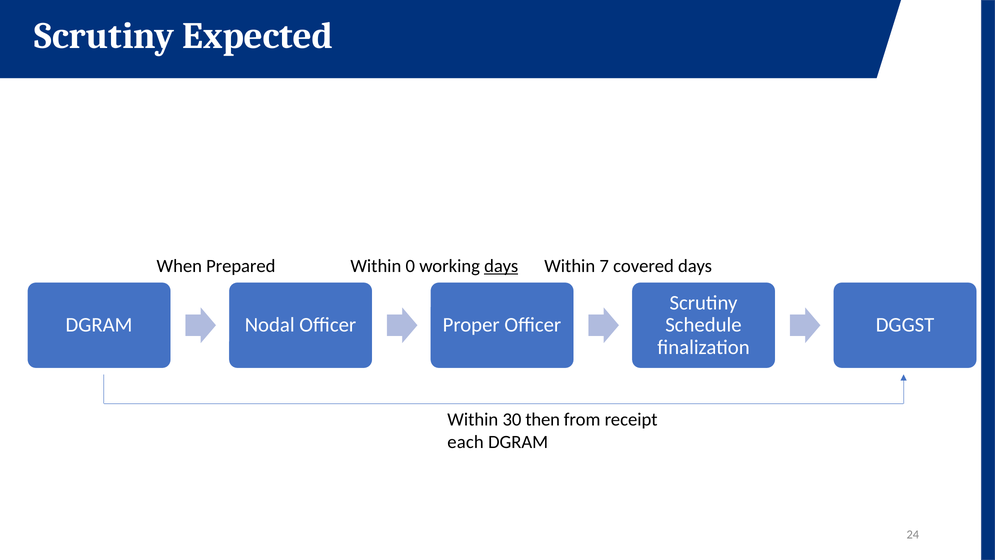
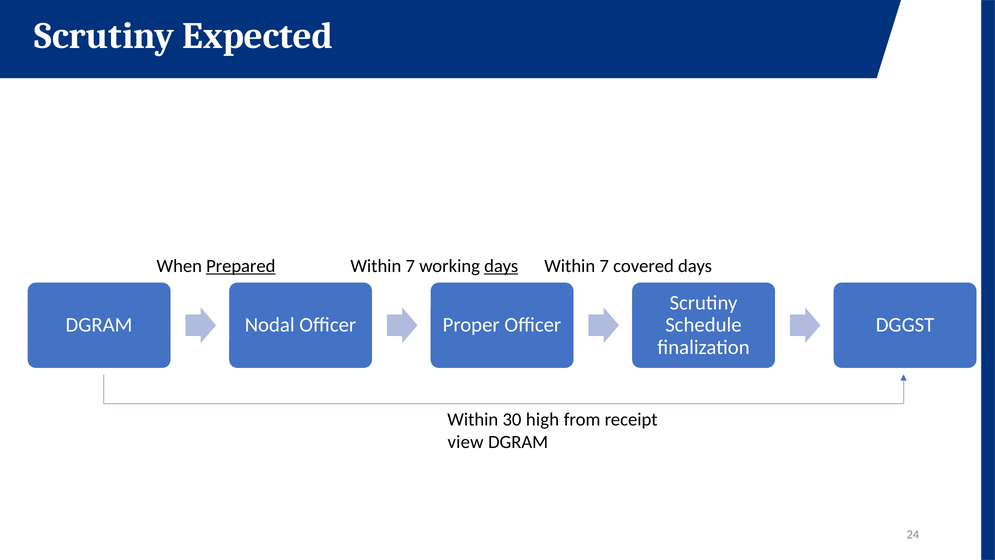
Prepared underline: none -> present (241, 266)
0: 0 -> 7 (410, 266)
then: then -> high (543, 420)
each: each -> view (466, 442)
